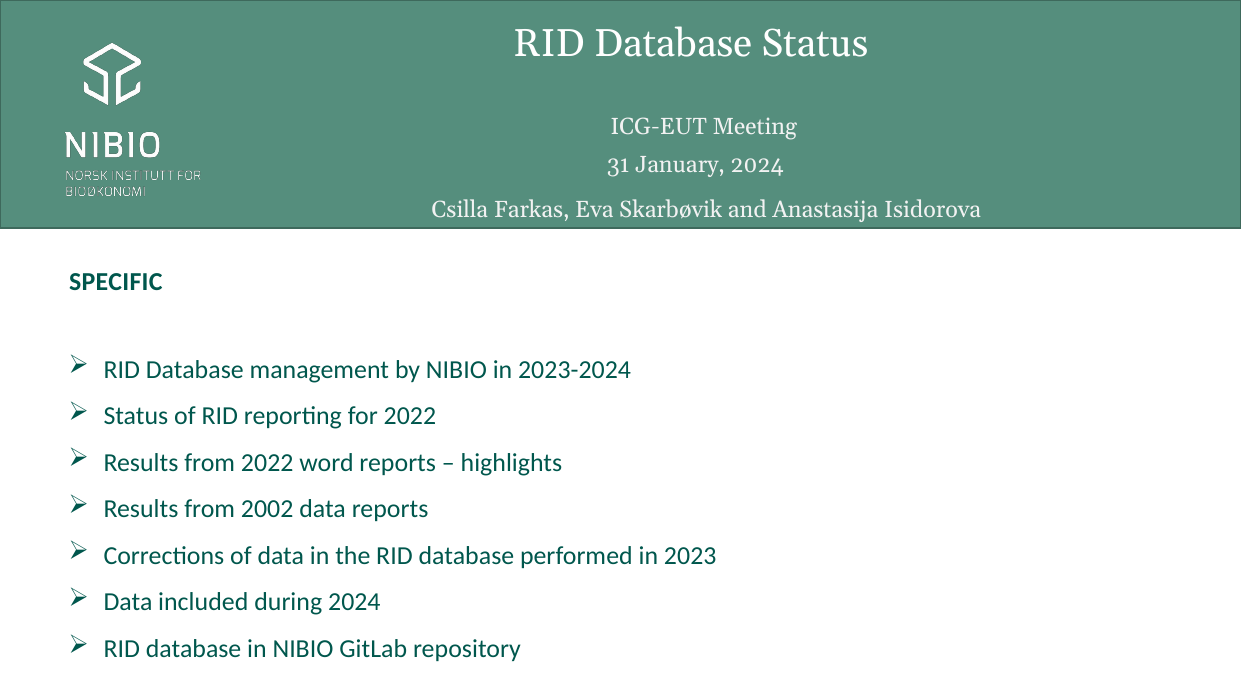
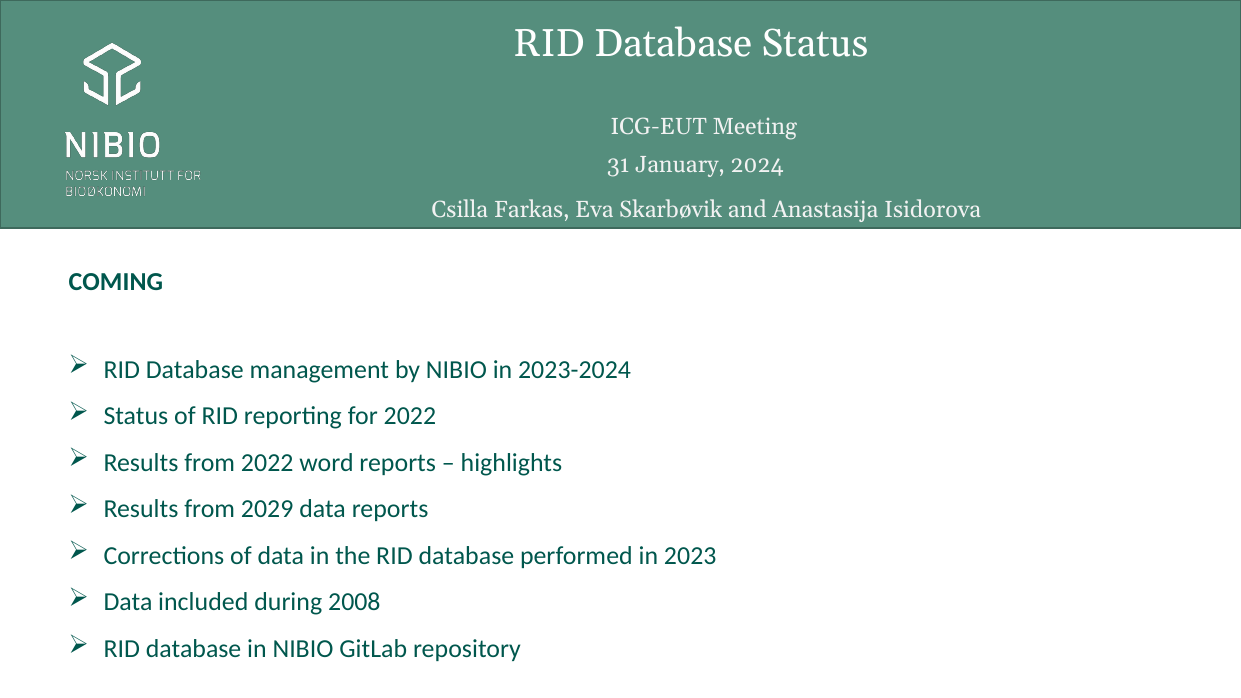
SPECIFIC: SPECIFIC -> COMING (116, 282)
2002: 2002 -> 2029 (267, 509)
during 2024: 2024 -> 2008 (354, 602)
